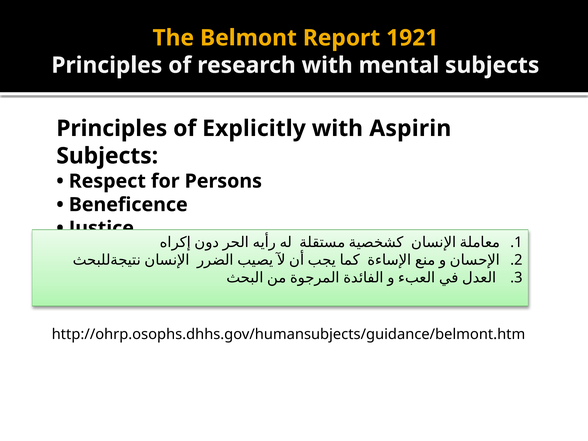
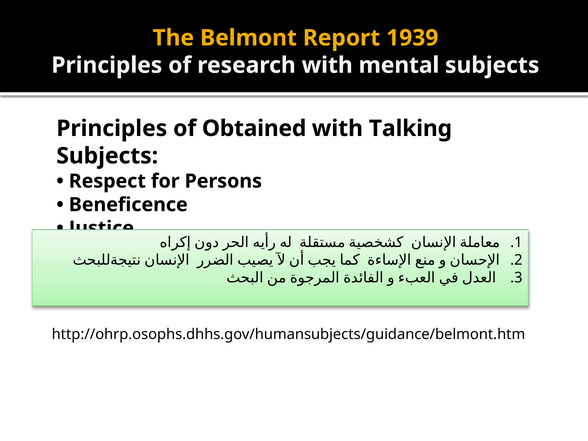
1921: 1921 -> 1939 (412, 38)
Explicitly: Explicitly -> Obtained (254, 128)
Aspirin: Aspirin -> Talking (410, 128)
